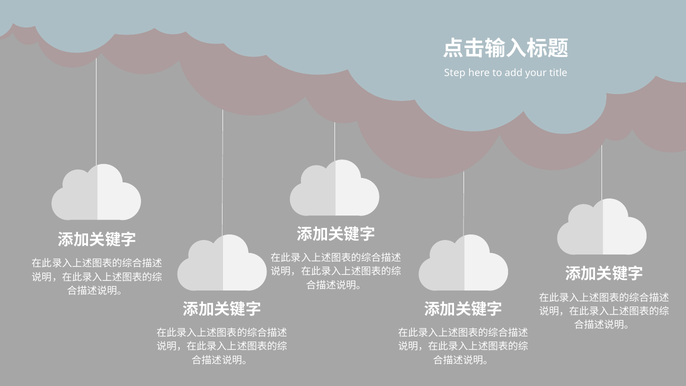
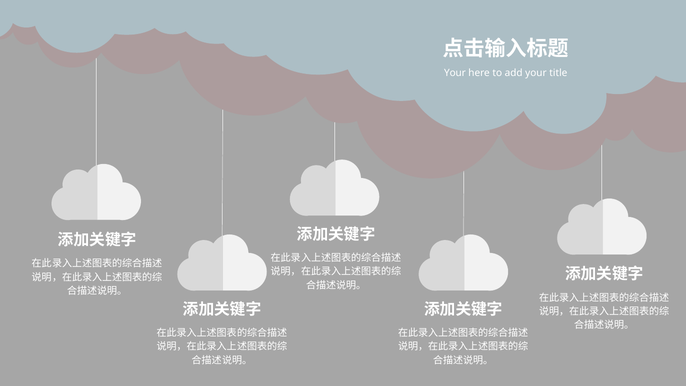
Step: Step -> Your (455, 73)
